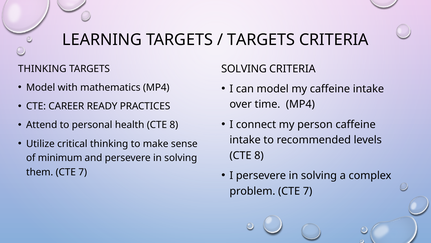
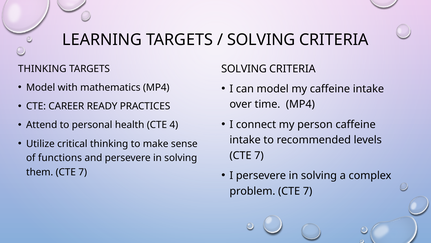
TARGETS: TARGETS -> SOLVING (261, 40)
health CTE 8: 8 -> 4 (174, 125)
8: 8 -> 7 (259, 155)
minimum: minimum -> functions (60, 158)
